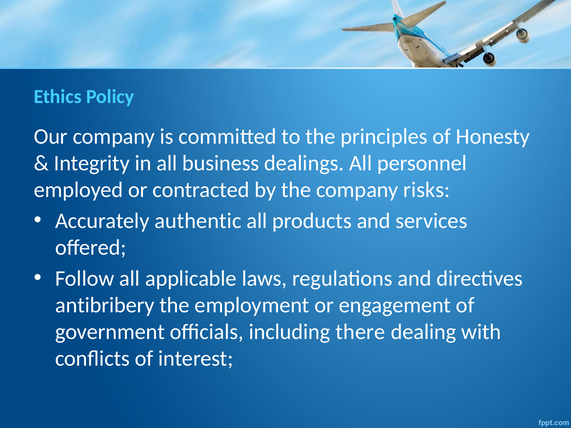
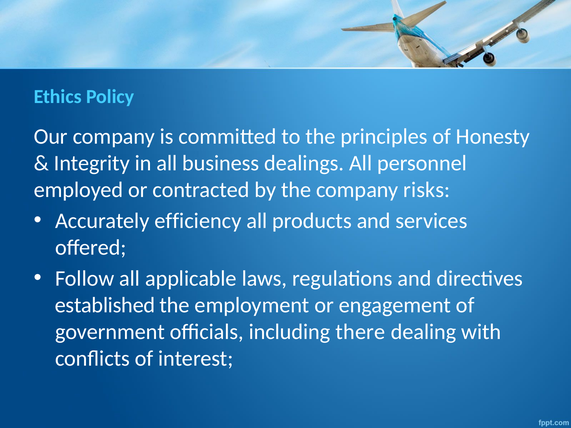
authentic: authentic -> efficiency (198, 221)
antibribery: antibribery -> established (105, 305)
